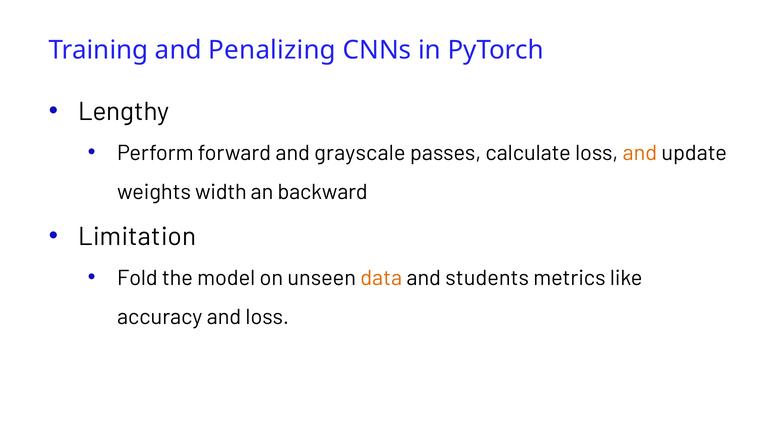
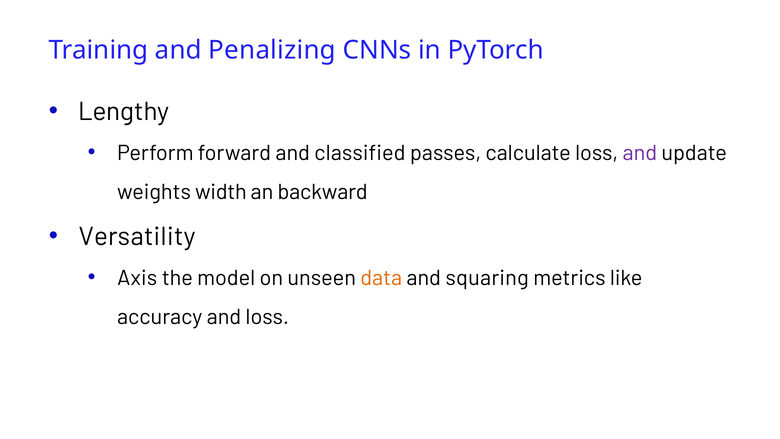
grayscale: grayscale -> classified (360, 153)
and colour: orange -> purple (640, 153)
Limitation: Limitation -> Versatility (137, 236)
Fold: Fold -> Axis (137, 278)
students: students -> squaring (487, 278)
